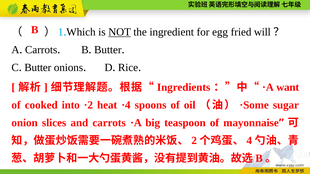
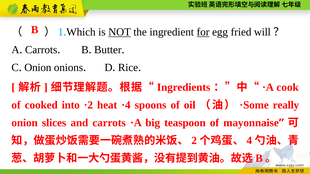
for underline: none -> present (203, 32)
Butter: Butter -> Onion (38, 68)
want: want -> cook (288, 87)
sugar: sugar -> really (286, 105)
